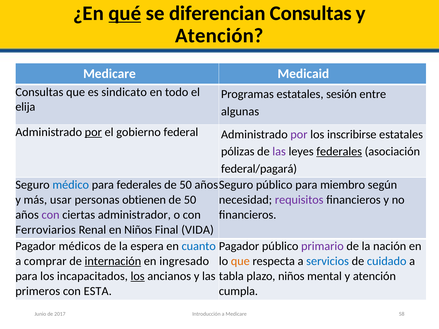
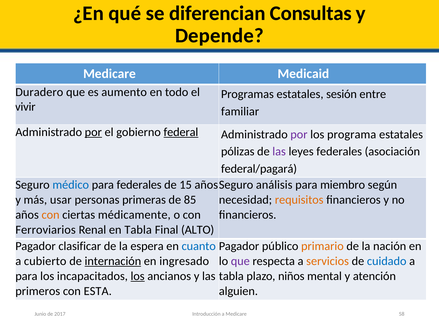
qué underline: present -> none (125, 13)
Atención: Atención -> Depende (219, 36)
Consultas: Consultas -> Duradero (39, 92)
sindicato: sindicato -> aumento (124, 92)
elija: elija -> vivir (25, 107)
algunas: algunas -> familiar (240, 111)
federal underline: none -> present (181, 132)
inscribirse: inscribirse -> programa (352, 134)
federales underline: present -> none (339, 152)
50: 50 -> 15 (186, 185)
Seguro público: público -> análisis (274, 185)
obtienen: obtienen -> primeras (144, 200)
50: 50 -> 85 (190, 200)
requisitos colour: purple -> orange (299, 200)
con colour: purple -> orange (51, 215)
administrador: administrador -> médicamente (134, 215)
en Niños: Niños -> Tabla (138, 230)
VIDA: VIDA -> ALTO (198, 230)
médicos: médicos -> clasificar (80, 246)
primario colour: purple -> orange (322, 246)
comprar: comprar -> cubierto (45, 261)
que colour: orange -> purple (240, 261)
servicios colour: blue -> orange (328, 261)
cumpla: cumpla -> alguien (238, 291)
